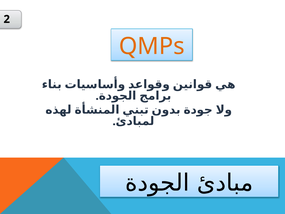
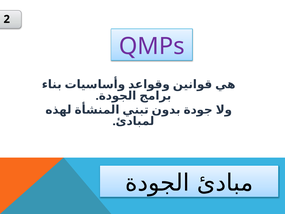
QMPs colour: orange -> purple (152, 46)
